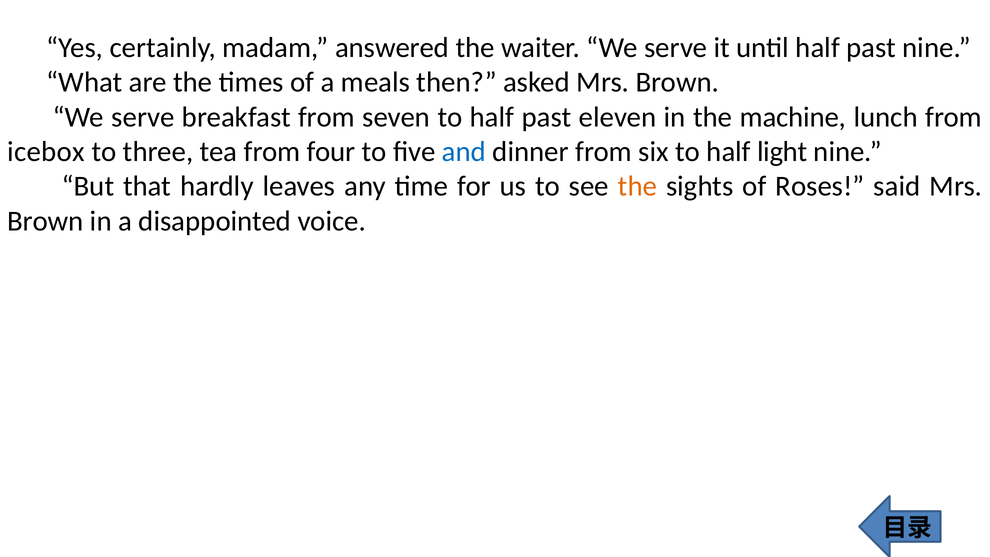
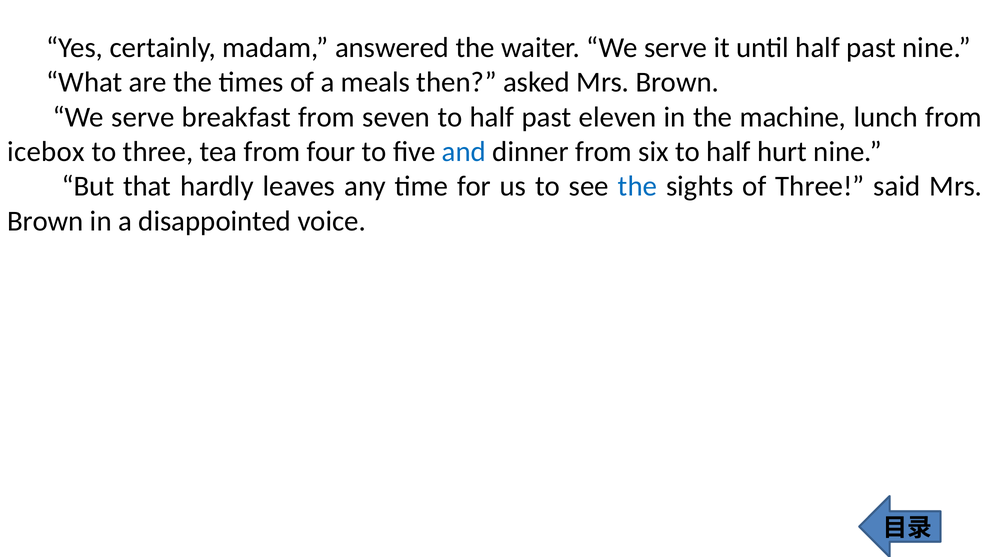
light: light -> hurt (782, 152)
the colour: orange -> blue (637, 186)
of Roses: Roses -> Three (820, 186)
